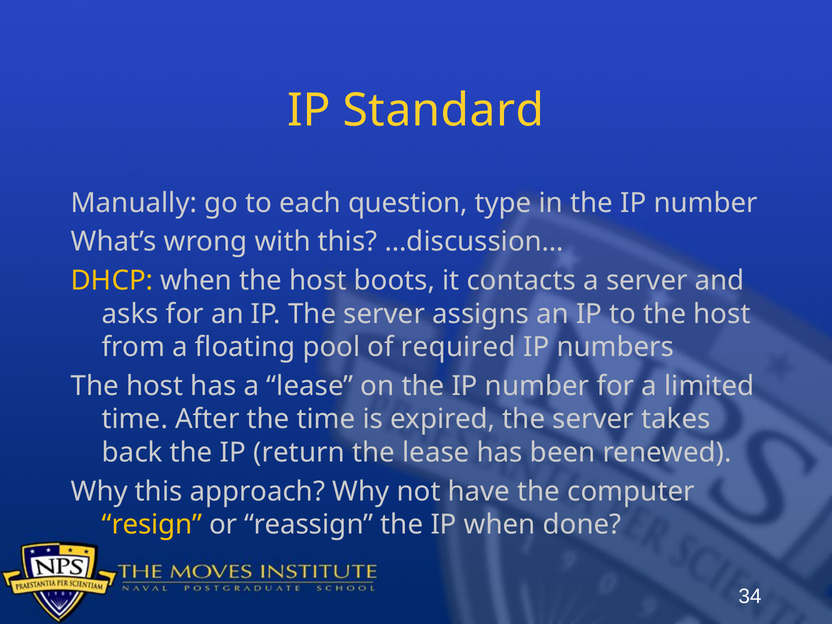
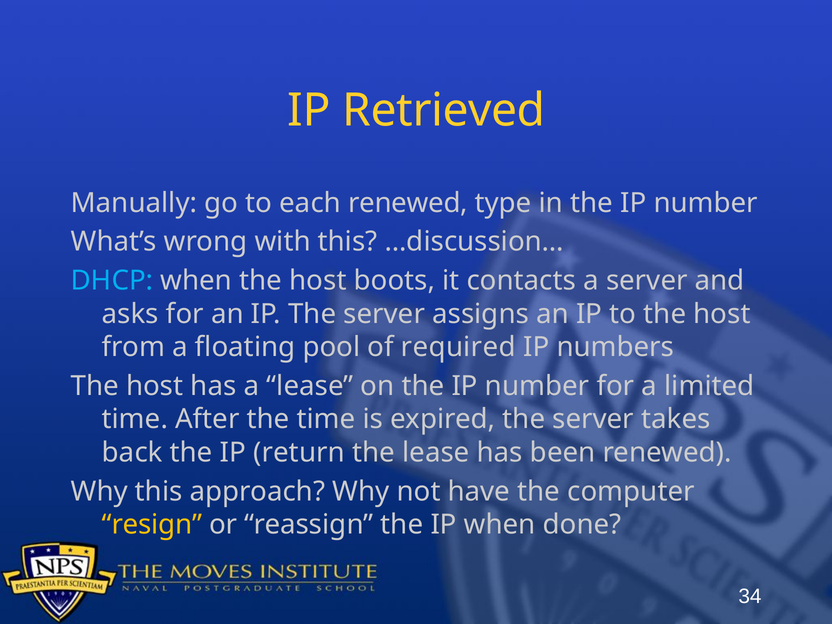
Standard: Standard -> Retrieved (444, 111)
each question: question -> renewed (408, 203)
DHCP colour: yellow -> light blue (112, 281)
